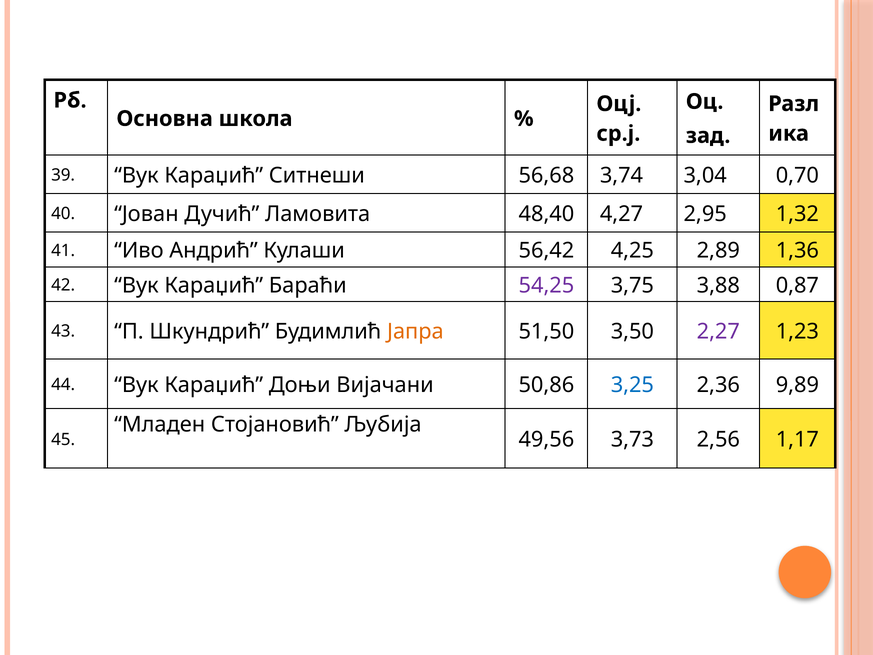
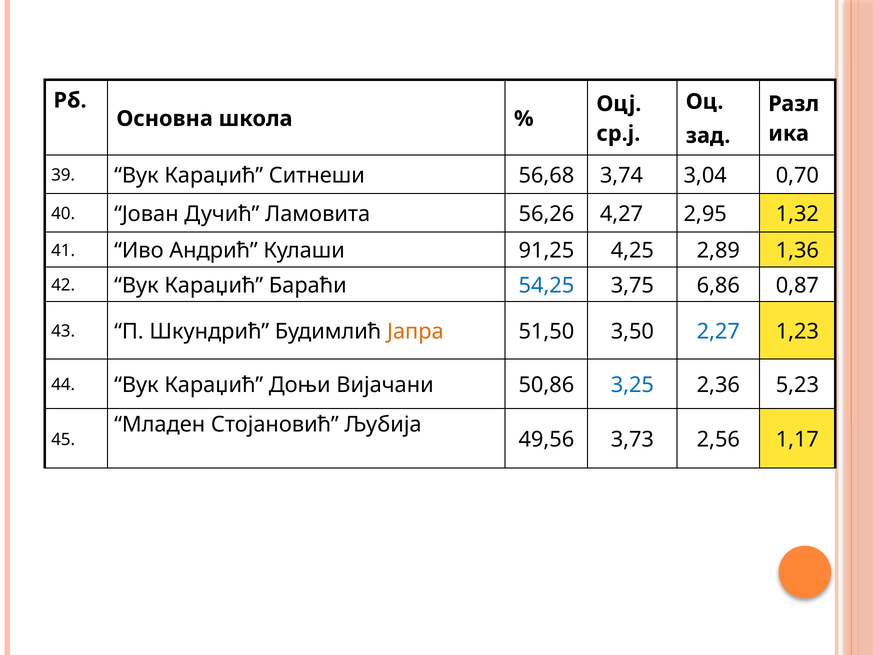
48,40: 48,40 -> 56,26 (546, 214)
56,42: 56,42 -> 91,25 (546, 251)
54,25 colour: purple -> blue (546, 285)
3,88: 3,88 -> 6,86 (718, 285)
2,27 colour: purple -> blue (718, 331)
9,89: 9,89 -> 5,23 (797, 385)
